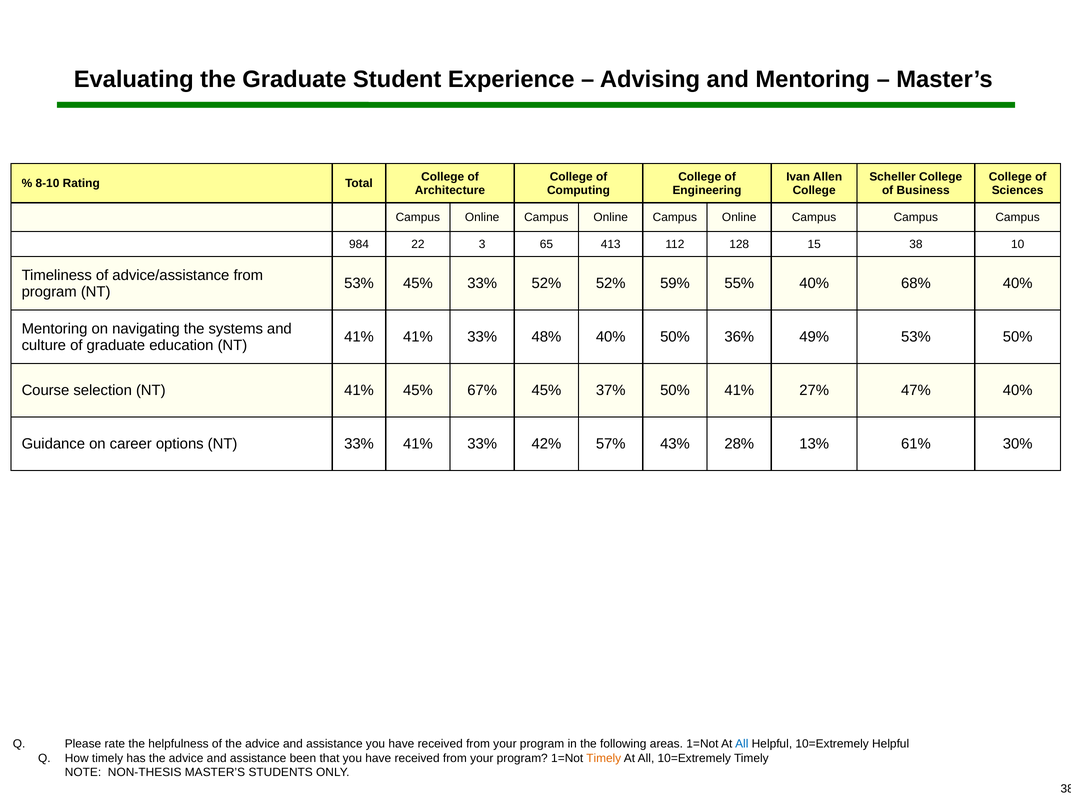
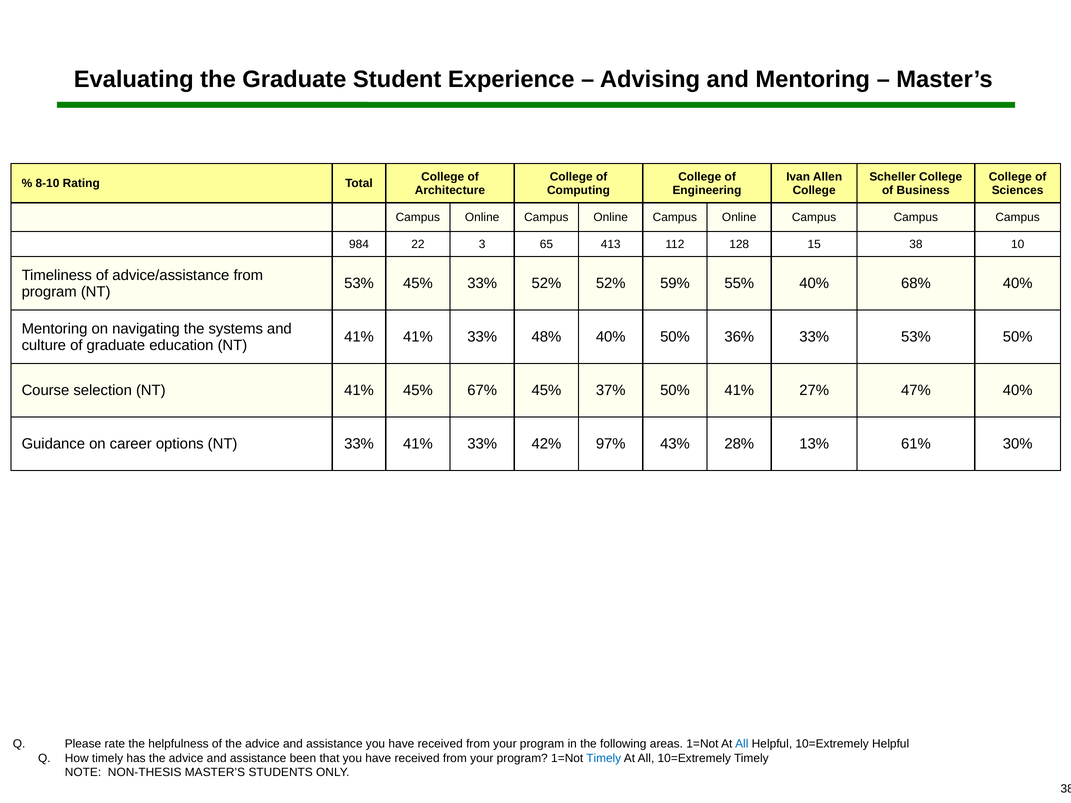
36% 49%: 49% -> 33% (814, 337)
57%: 57% -> 97% (611, 444)
Timely colour: orange -> blue (604, 759)
